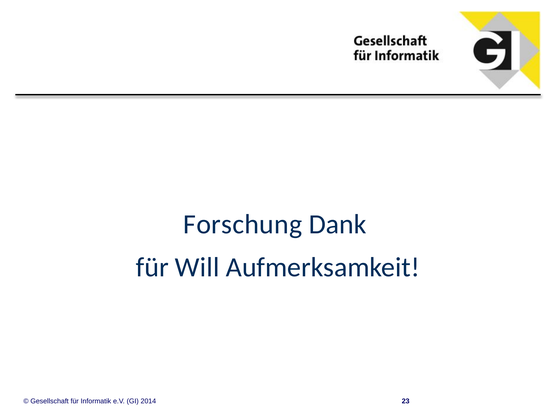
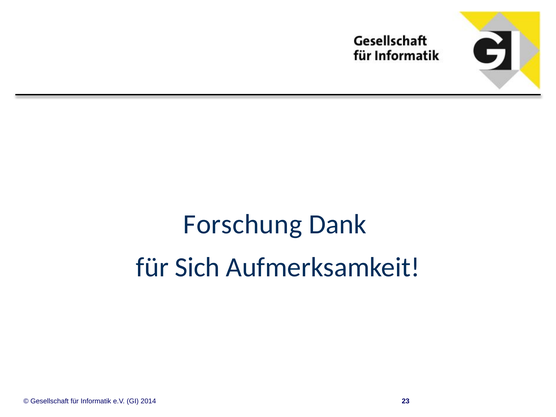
Will: Will -> Sich (197, 267)
